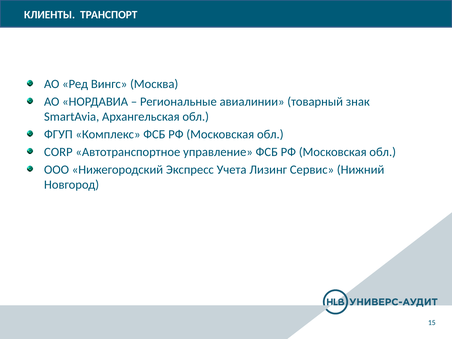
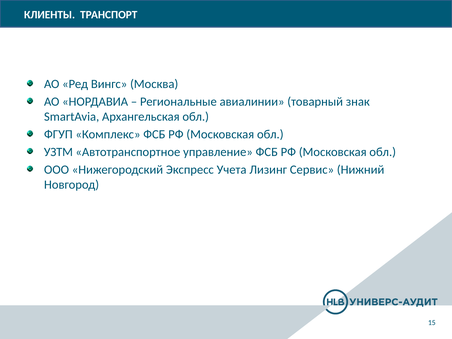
CORP: CORP -> УЗТМ (58, 152)
